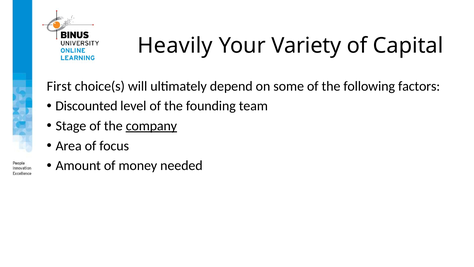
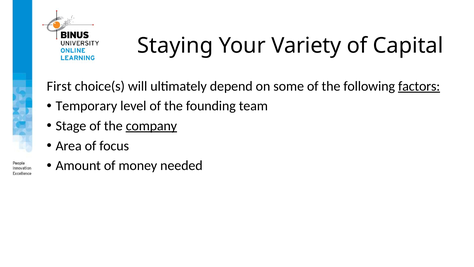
Heavily: Heavily -> Staying (175, 46)
factors underline: none -> present (419, 86)
Discounted: Discounted -> Temporary (86, 106)
